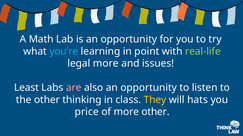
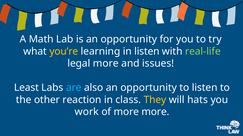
you’re colour: light blue -> yellow (64, 52)
in point: point -> listen (147, 52)
are colour: pink -> light blue (74, 88)
thinking: thinking -> reaction (82, 100)
price: price -> work (87, 112)
more other: other -> more (155, 112)
